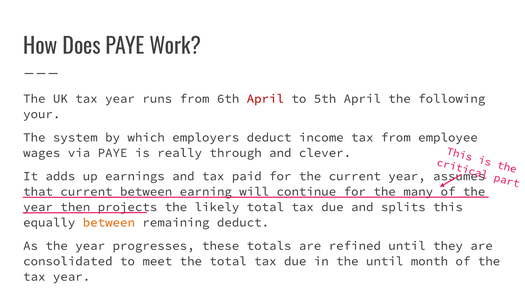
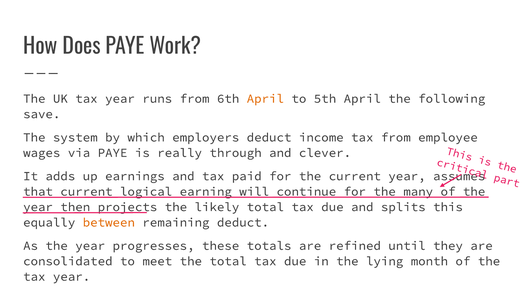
April colour: red -> orange (265, 98)
your: your -> save (42, 114)
current between: between -> logical (146, 191)
the until: until -> lying (385, 261)
